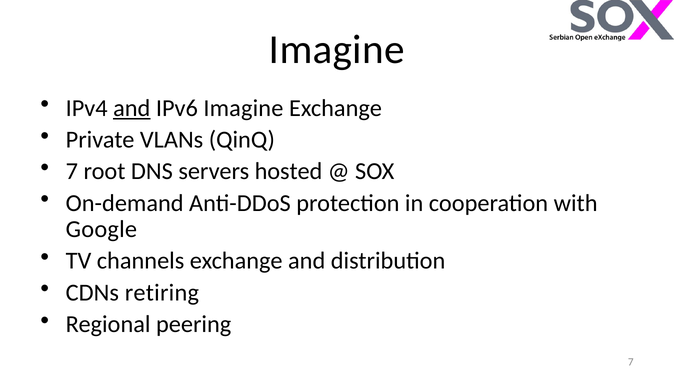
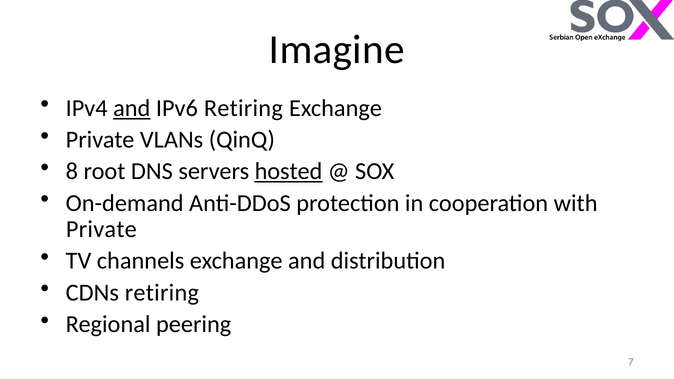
IPv6 Imagine: Imagine -> Retiring (243, 108)
7: 7 -> 8 (72, 171)
hosted underline: none -> present (289, 171)
Google: Google -> Private (101, 229)
